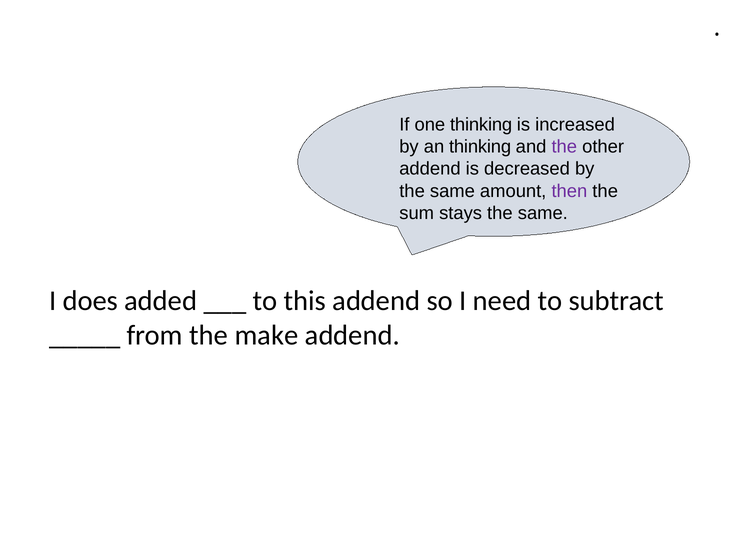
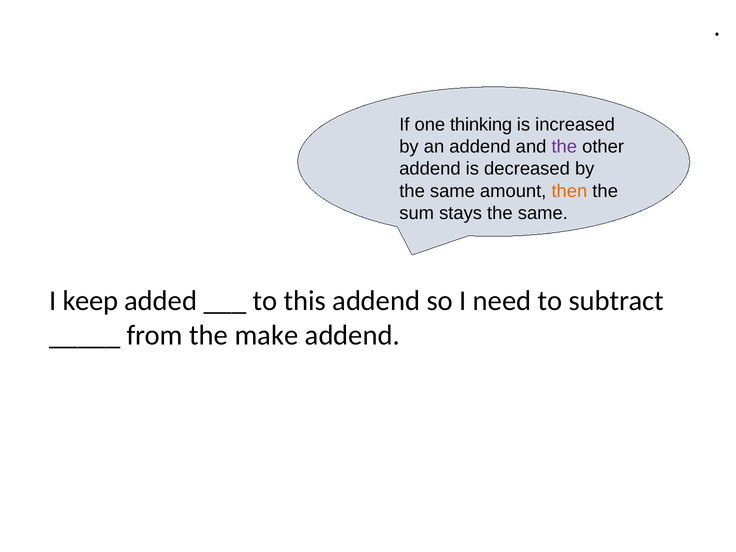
an thinking: thinking -> addend (480, 147)
then colour: purple -> orange (569, 191)
does: does -> keep (90, 301)
